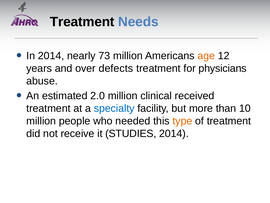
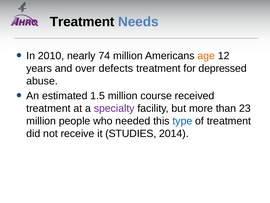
In 2014: 2014 -> 2010 (51, 56)
73: 73 -> 74 (104, 56)
physicians: physicians -> depressed (223, 68)
2.0: 2.0 -> 1.5 (98, 96)
clinical: clinical -> course (156, 96)
specialty colour: blue -> purple (114, 108)
10: 10 -> 23 (245, 108)
type colour: orange -> blue (182, 121)
